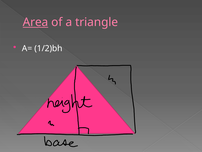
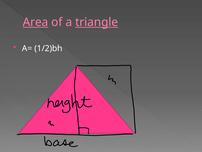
triangle underline: none -> present (97, 22)
